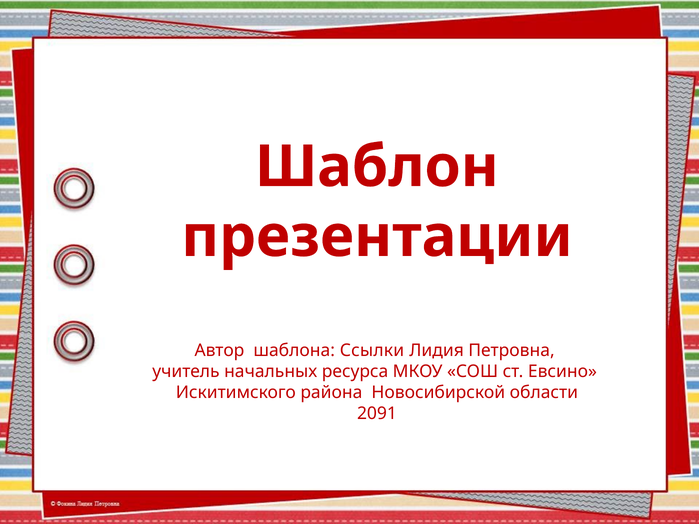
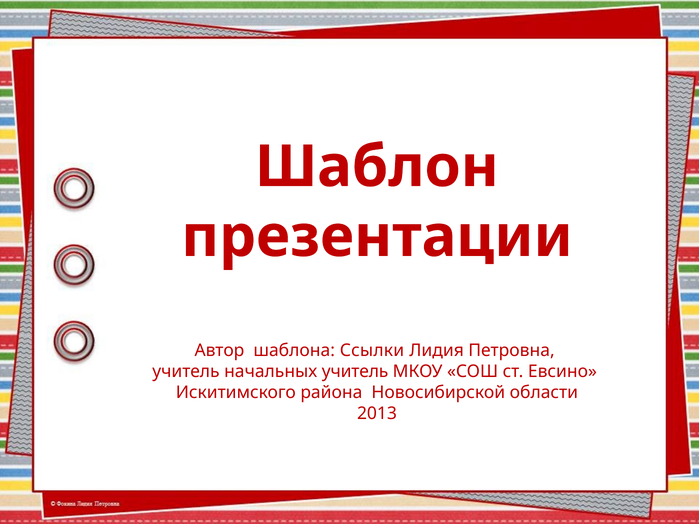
начальных ресурса: ресурса -> учитель (355, 372)
2091: 2091 -> 2013 (377, 414)
